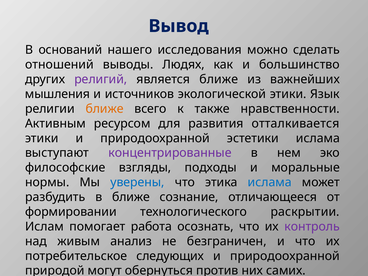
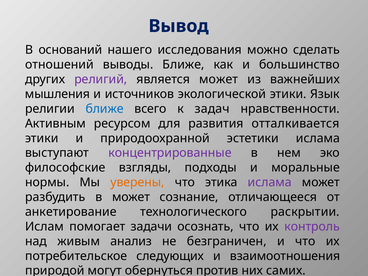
выводы Людях: Людях -> Ближе (183, 65)
является ближе: ближе -> может (219, 79)
ближе colour: orange -> blue (105, 109)
также: также -> задач (212, 109)
уверены colour: blue -> orange (137, 182)
ислама colour: blue -> purple (270, 182)
в ближе: ближе -> может (131, 197)
формировании: формировании -> анкетирование (71, 212)
работа: работа -> задачи (151, 227)
природоохранной: природоохранной -> взаимоотношения (285, 256)
